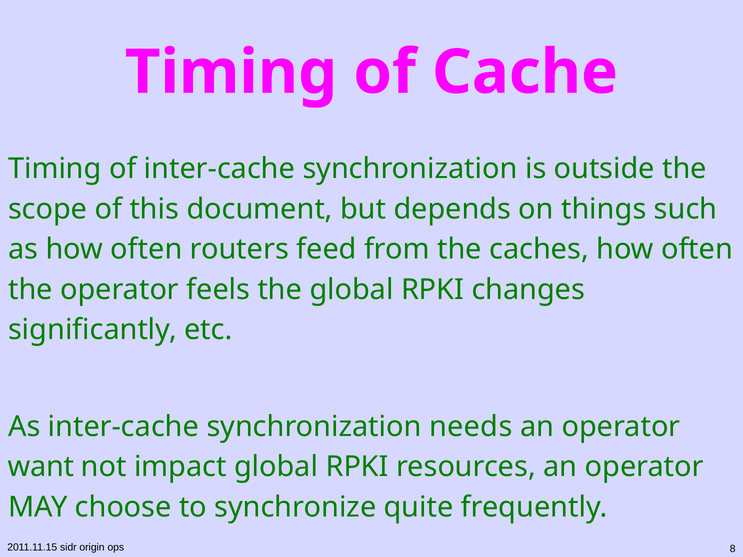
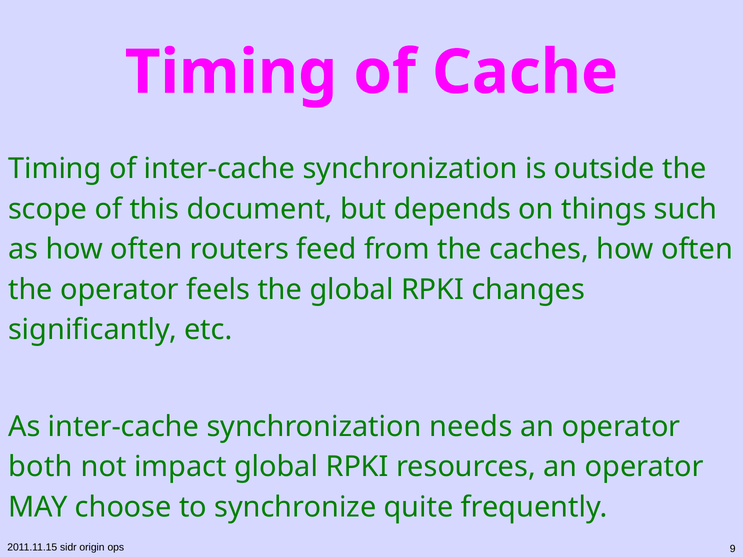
want: want -> both (41, 467)
8: 8 -> 9 (733, 549)
